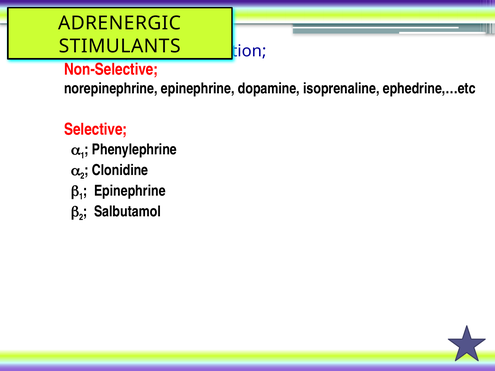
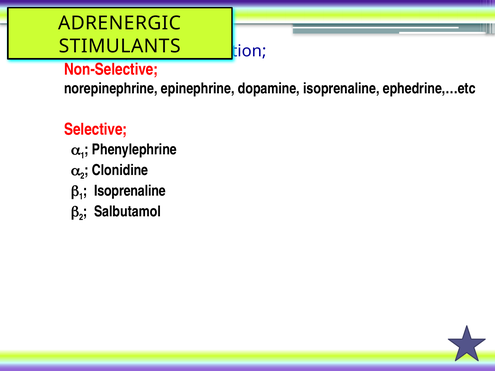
Epinephrine: Epinephrine -> Isoprenaline (130, 191)
